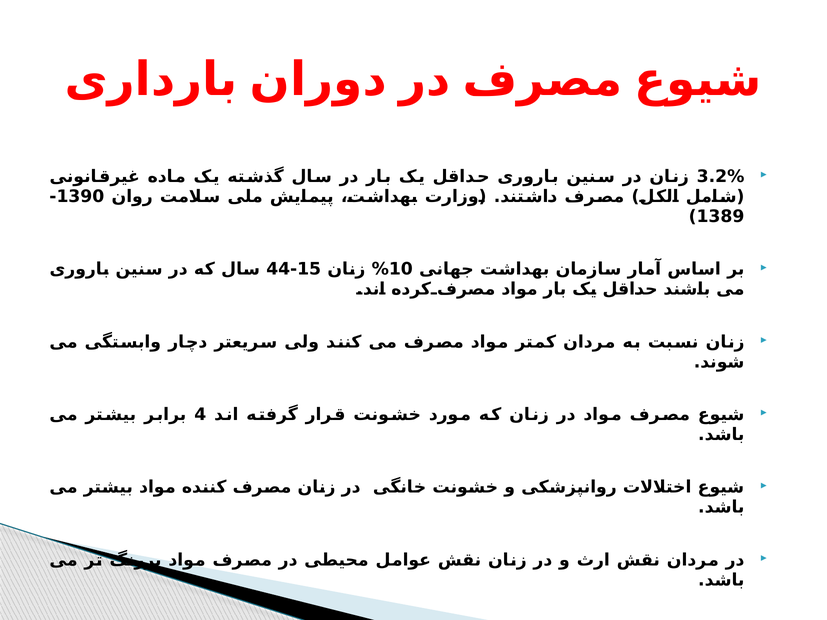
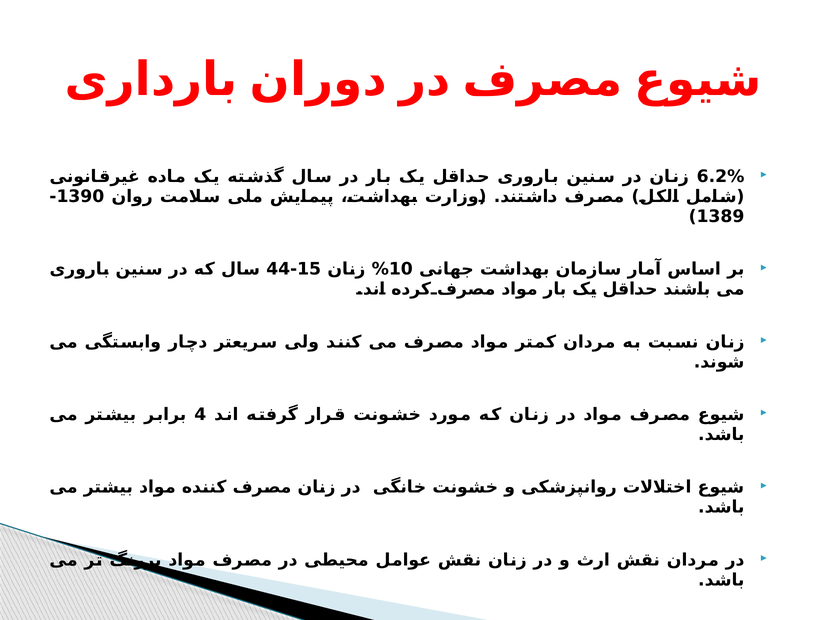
3.2%: 3.2% -> 6.2% (721, 177)
